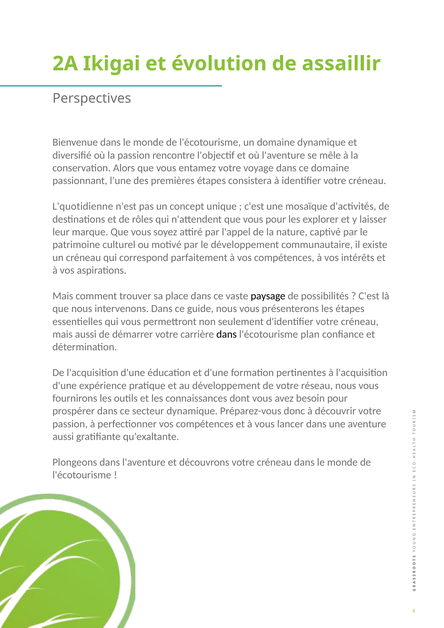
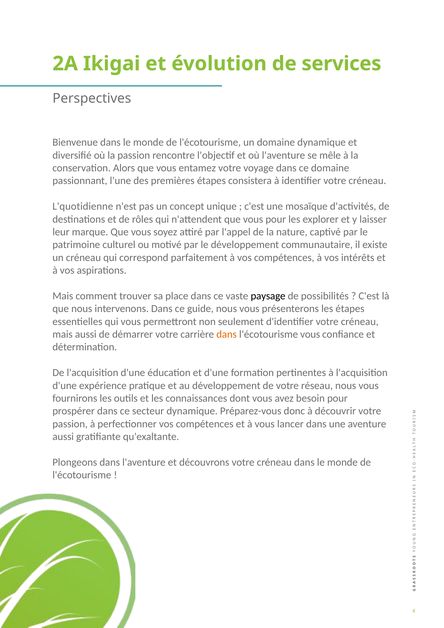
assaillir: assaillir -> services (341, 64)
dans colour: black -> orange (227, 334)
l'écotourisme plan: plan -> vous (310, 334)
